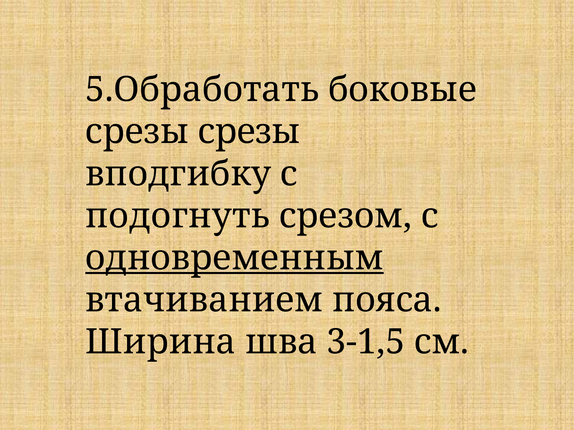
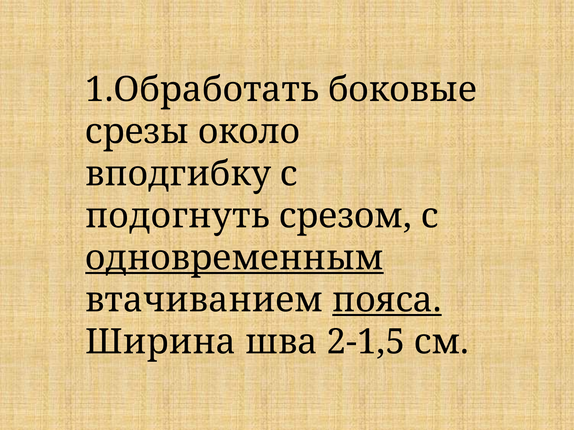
5.Обработать: 5.Обработать -> 1.Обработать (202, 90)
срезы срезы: срезы -> около (249, 132)
пояса underline: none -> present (387, 300)
3-1,5: 3-1,5 -> 2-1,5 (366, 342)
